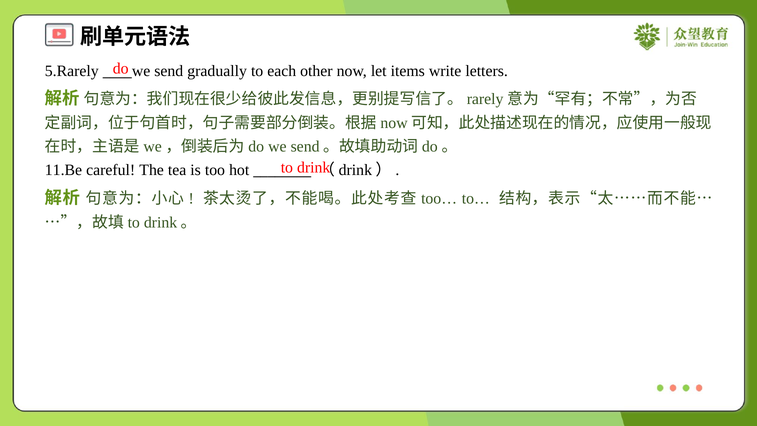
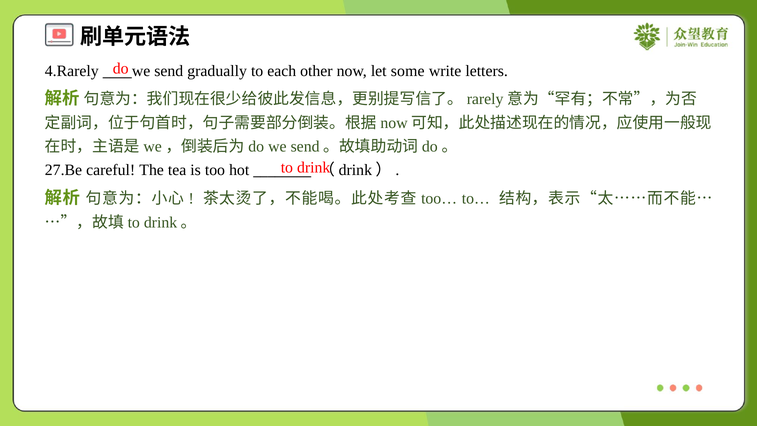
5.Rarely: 5.Rarely -> 4.Rarely (72, 71)
items: items -> some (408, 71)
11.Be: 11.Be -> 27.Be (63, 170)
